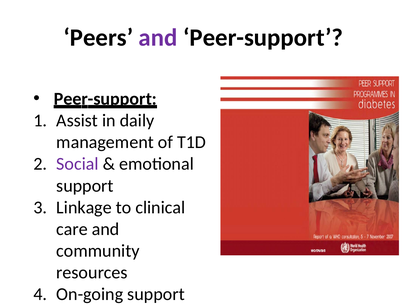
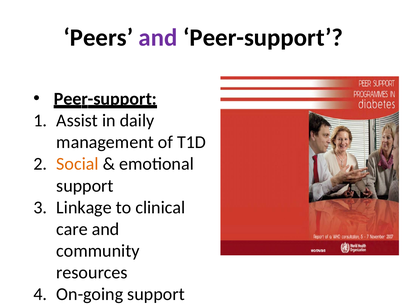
Social colour: purple -> orange (77, 164)
